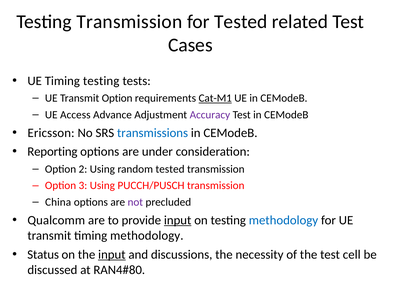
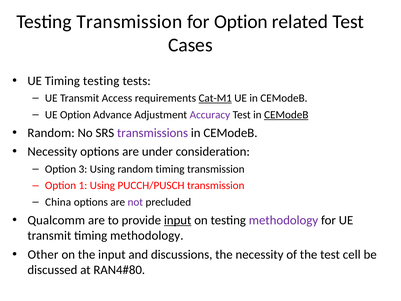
for Tested: Tested -> Option (241, 22)
Transmit Option: Option -> Access (117, 98)
UE Access: Access -> Option (75, 115)
CEModeB underline: none -> present (286, 115)
Ericsson: Ericsson -> Random (51, 133)
transmissions colour: blue -> purple (153, 133)
Reporting: Reporting -> Necessity (52, 152)
2: 2 -> 3 (83, 169)
random tested: tested -> timing (170, 169)
3: 3 -> 1 (83, 185)
methodology colour: blue -> purple (283, 220)
Status: Status -> Other (43, 254)
input underline: present -> none (112, 254)
